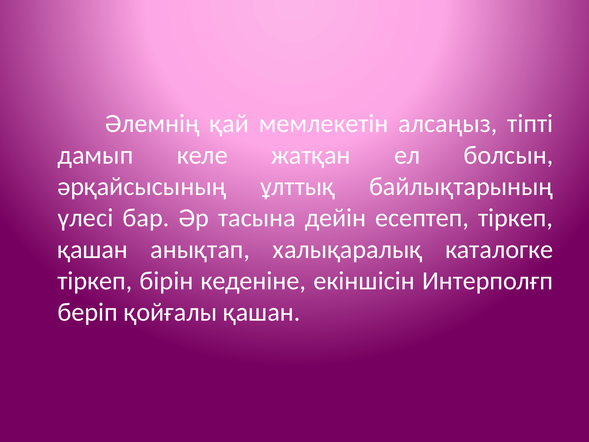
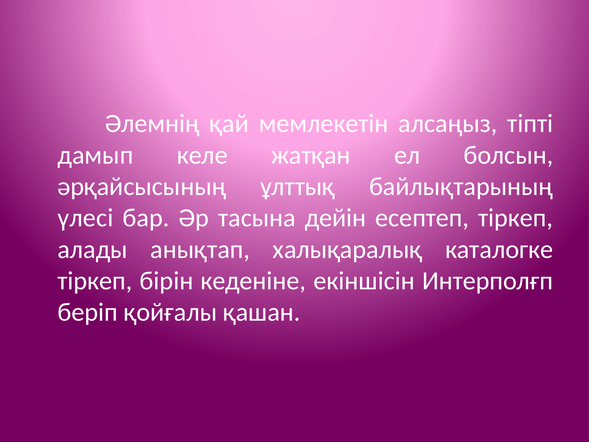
қашан: қашан -> алады (93, 249)
